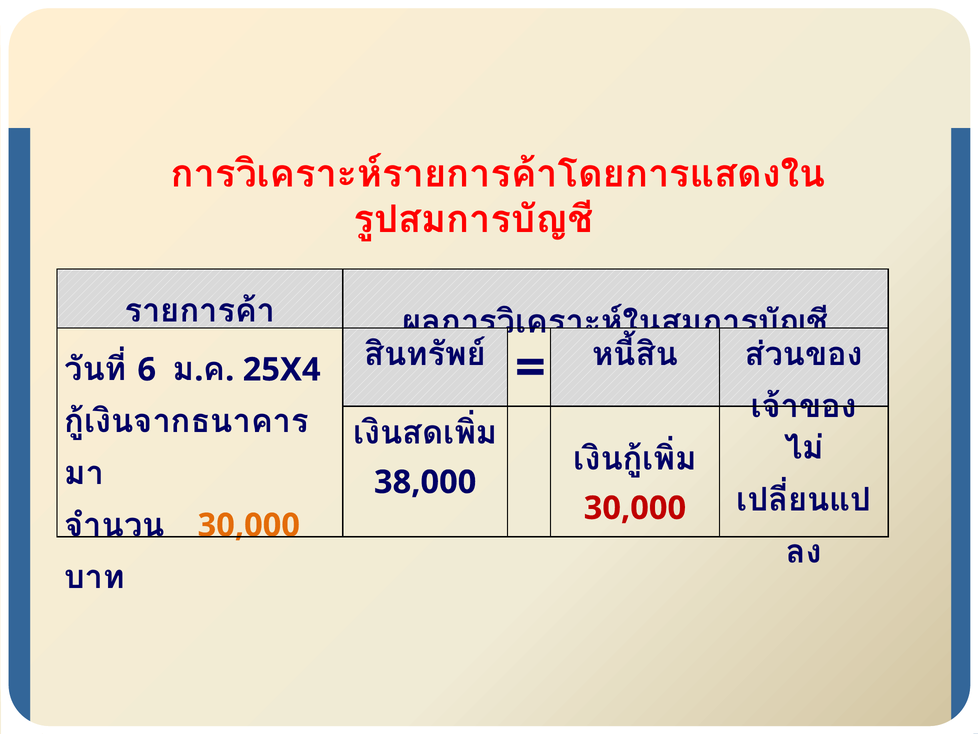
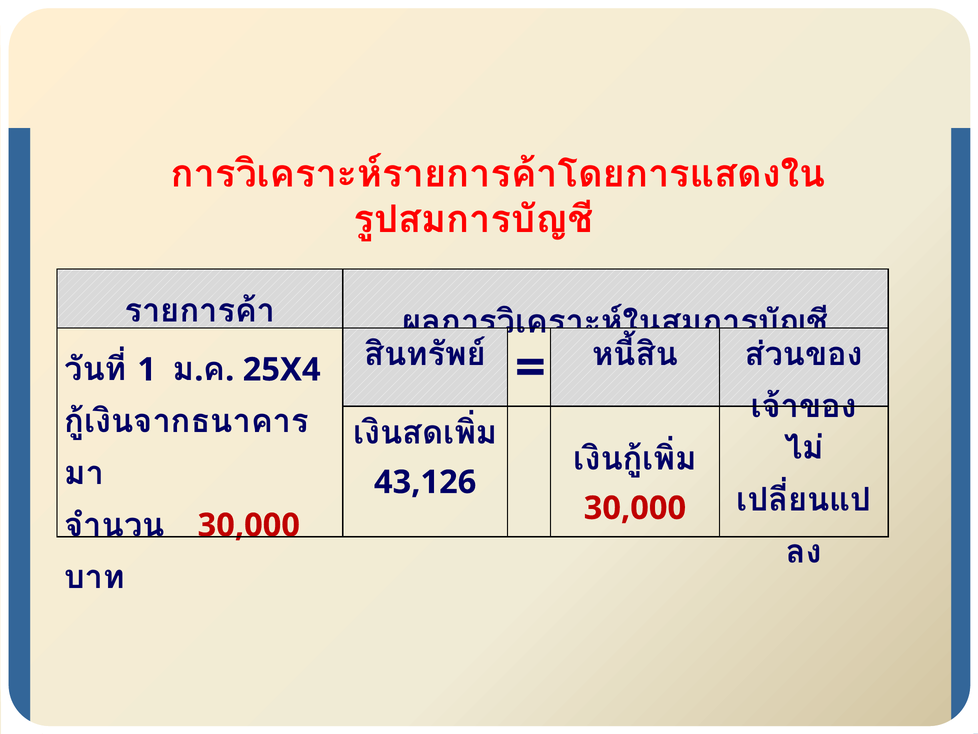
6: 6 -> 1 (147, 369)
38,000: 38,000 -> 43,126 (425, 482)
30,000 colour: orange -> red (249, 525)
